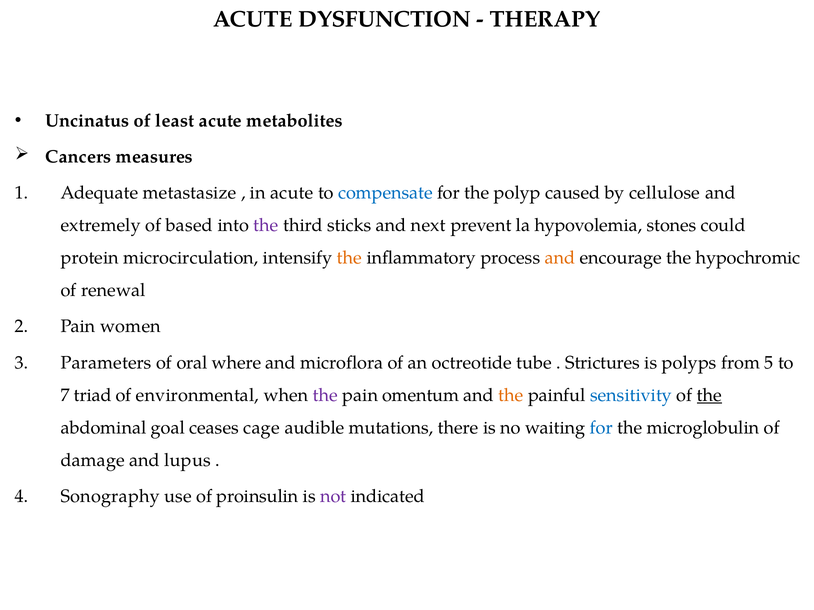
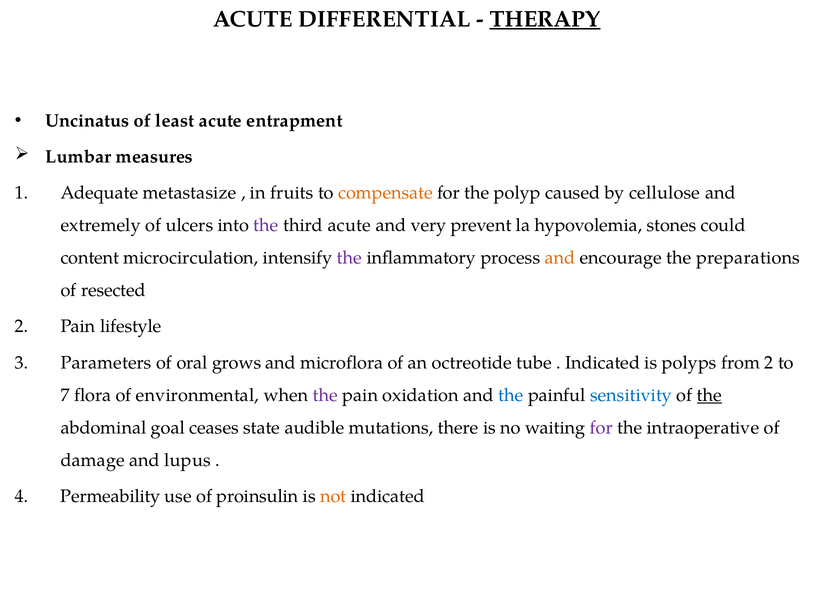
DYSFUNCTION: DYSFUNCTION -> DIFFERENTIAL (384, 19)
THERAPY underline: none -> present (545, 19)
metabolites: metabolites -> entrapment (295, 121)
Cancers: Cancers -> Lumbar (78, 157)
in acute: acute -> fruits (292, 193)
compensate colour: blue -> orange (385, 193)
based: based -> ulcers (189, 226)
third sticks: sticks -> acute (349, 226)
next: next -> very (429, 226)
protein: protein -> content (90, 258)
the colour: orange -> purple (350, 258)
hypochromic: hypochromic -> preparations (748, 258)
renewal: renewal -> resected (113, 291)
women: women -> lifestyle (131, 327)
where: where -> grows (237, 363)
Strictures: Strictures -> Indicated (603, 363)
from 5: 5 -> 2 (769, 363)
triad: triad -> flora (93, 395)
omentum: omentum -> oxidation (421, 395)
the colour: orange -> blue (511, 395)
cage: cage -> state (262, 428)
for colour: blue -> purple (601, 428)
microglobulin: microglobulin -> intraoperative (703, 428)
Sonography: Sonography -> Permeability (110, 497)
not colour: purple -> orange (333, 497)
